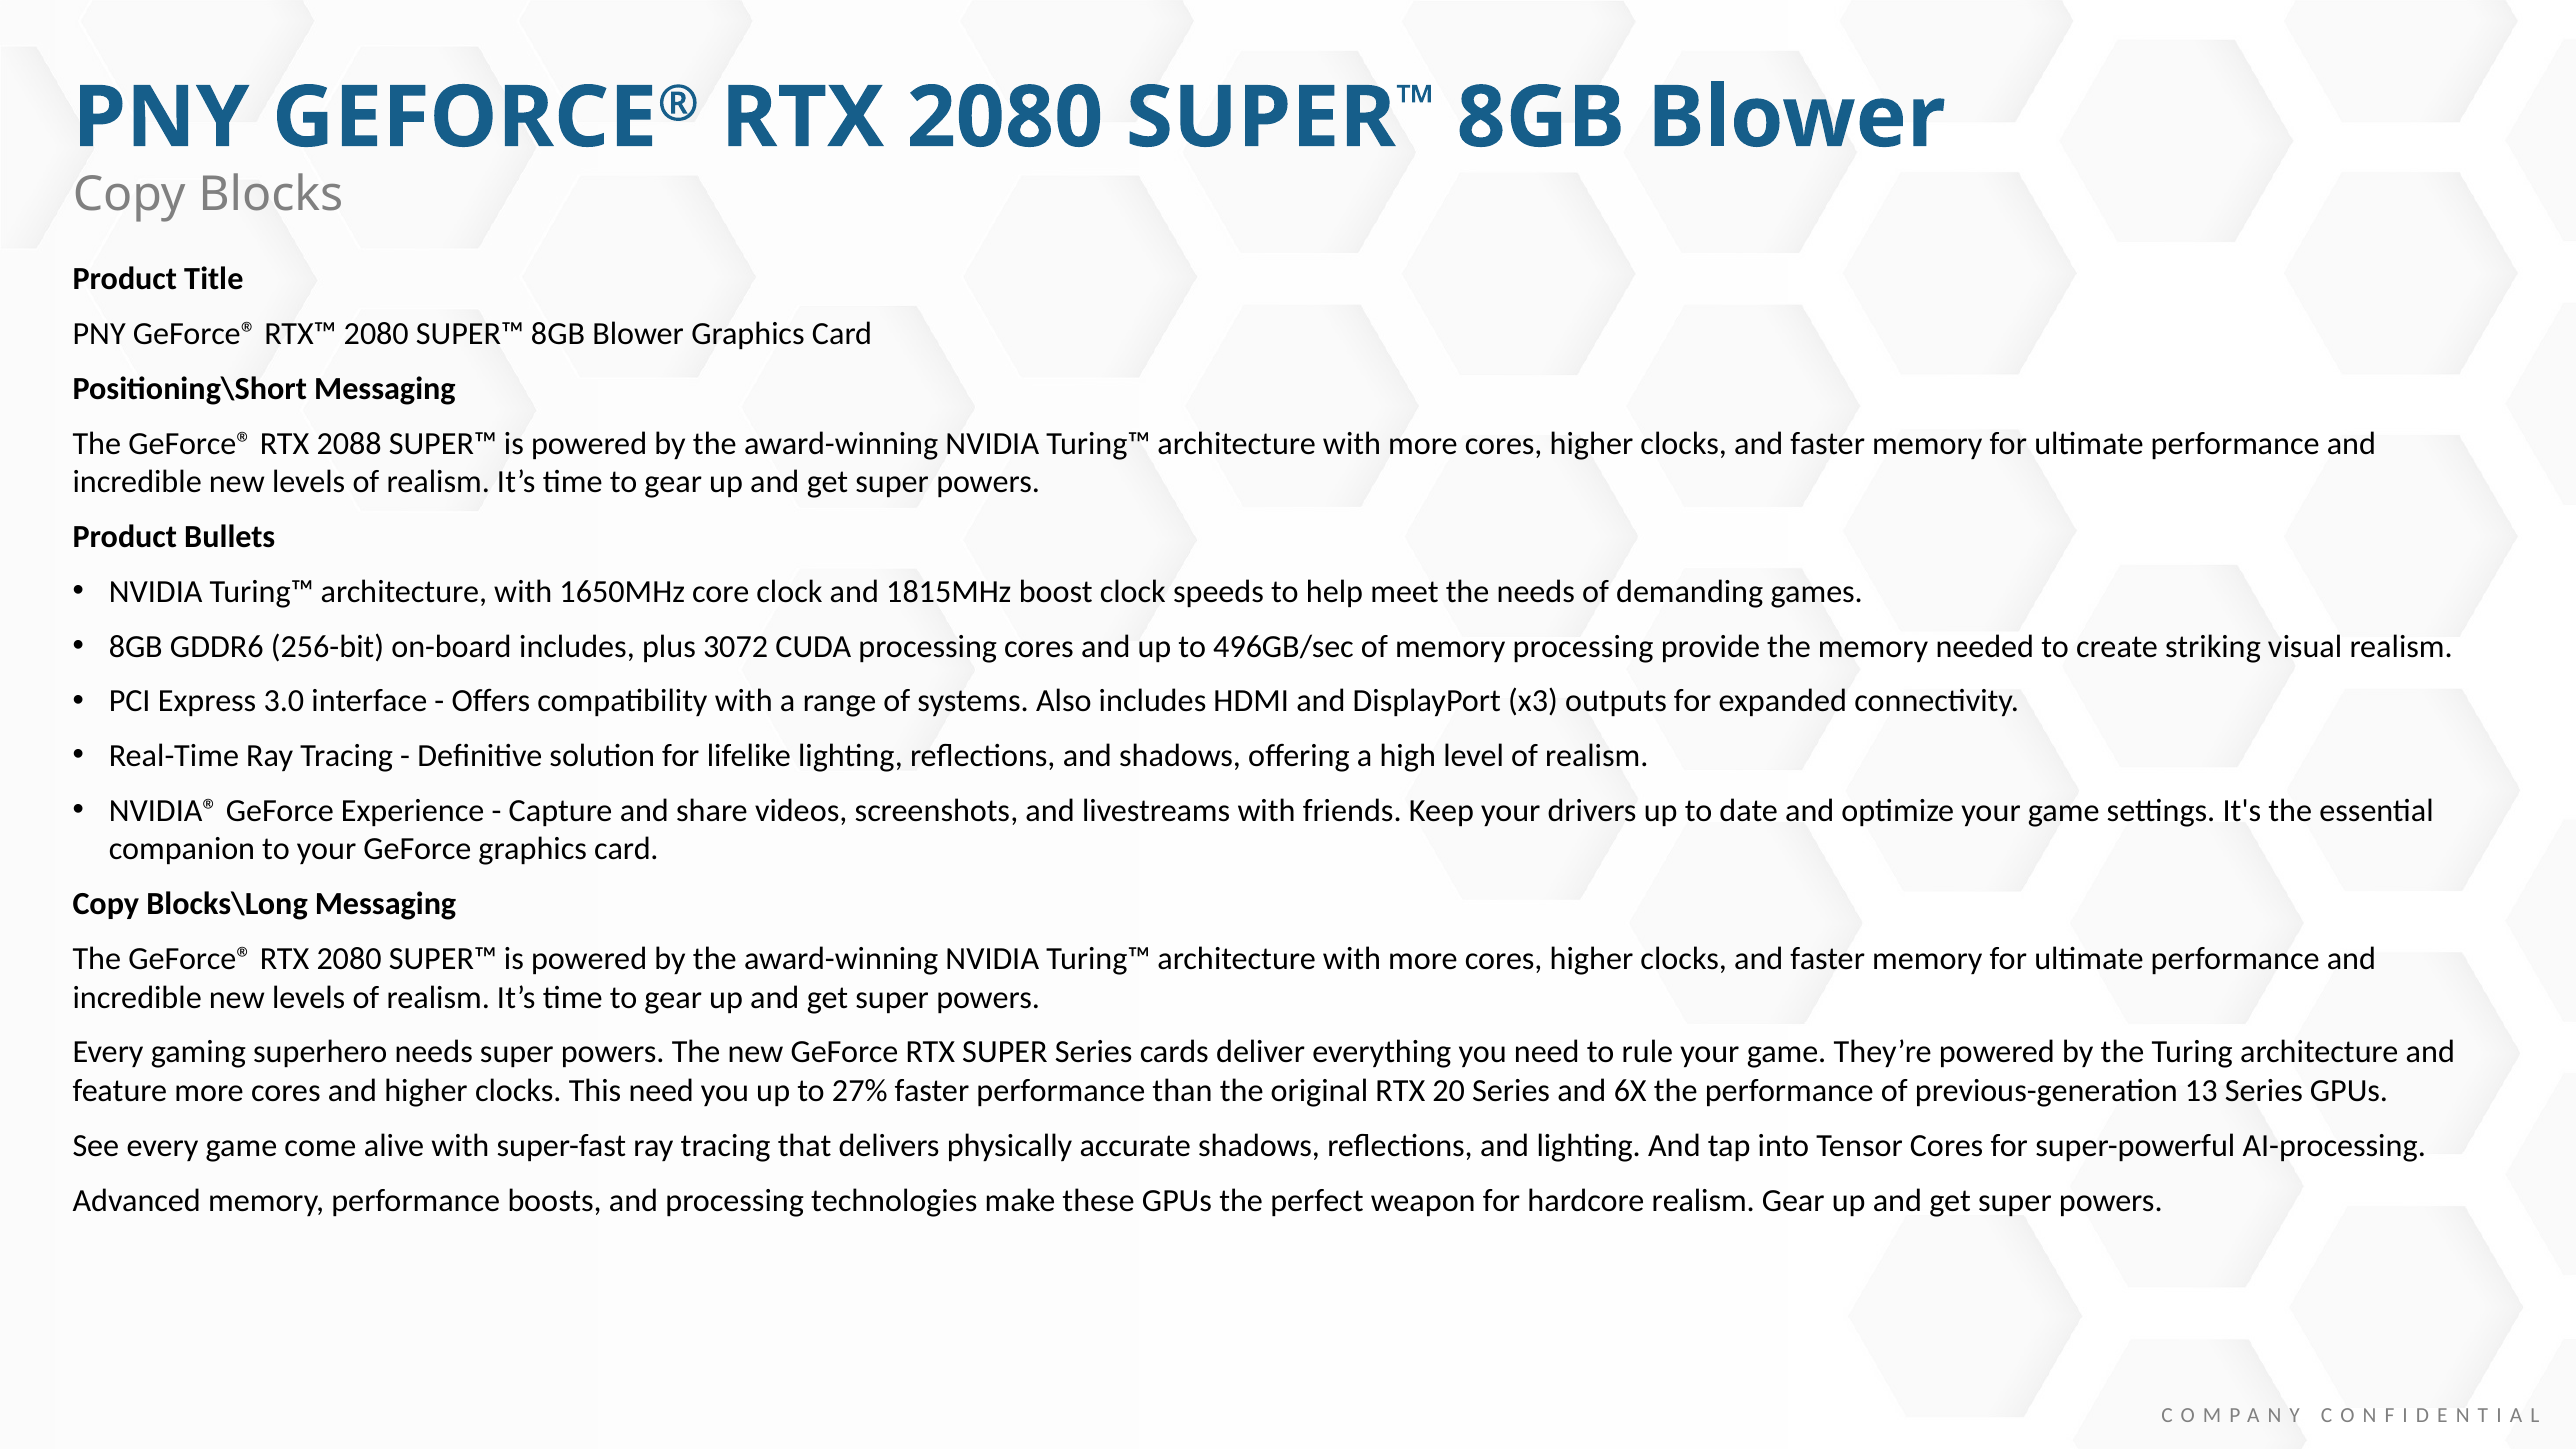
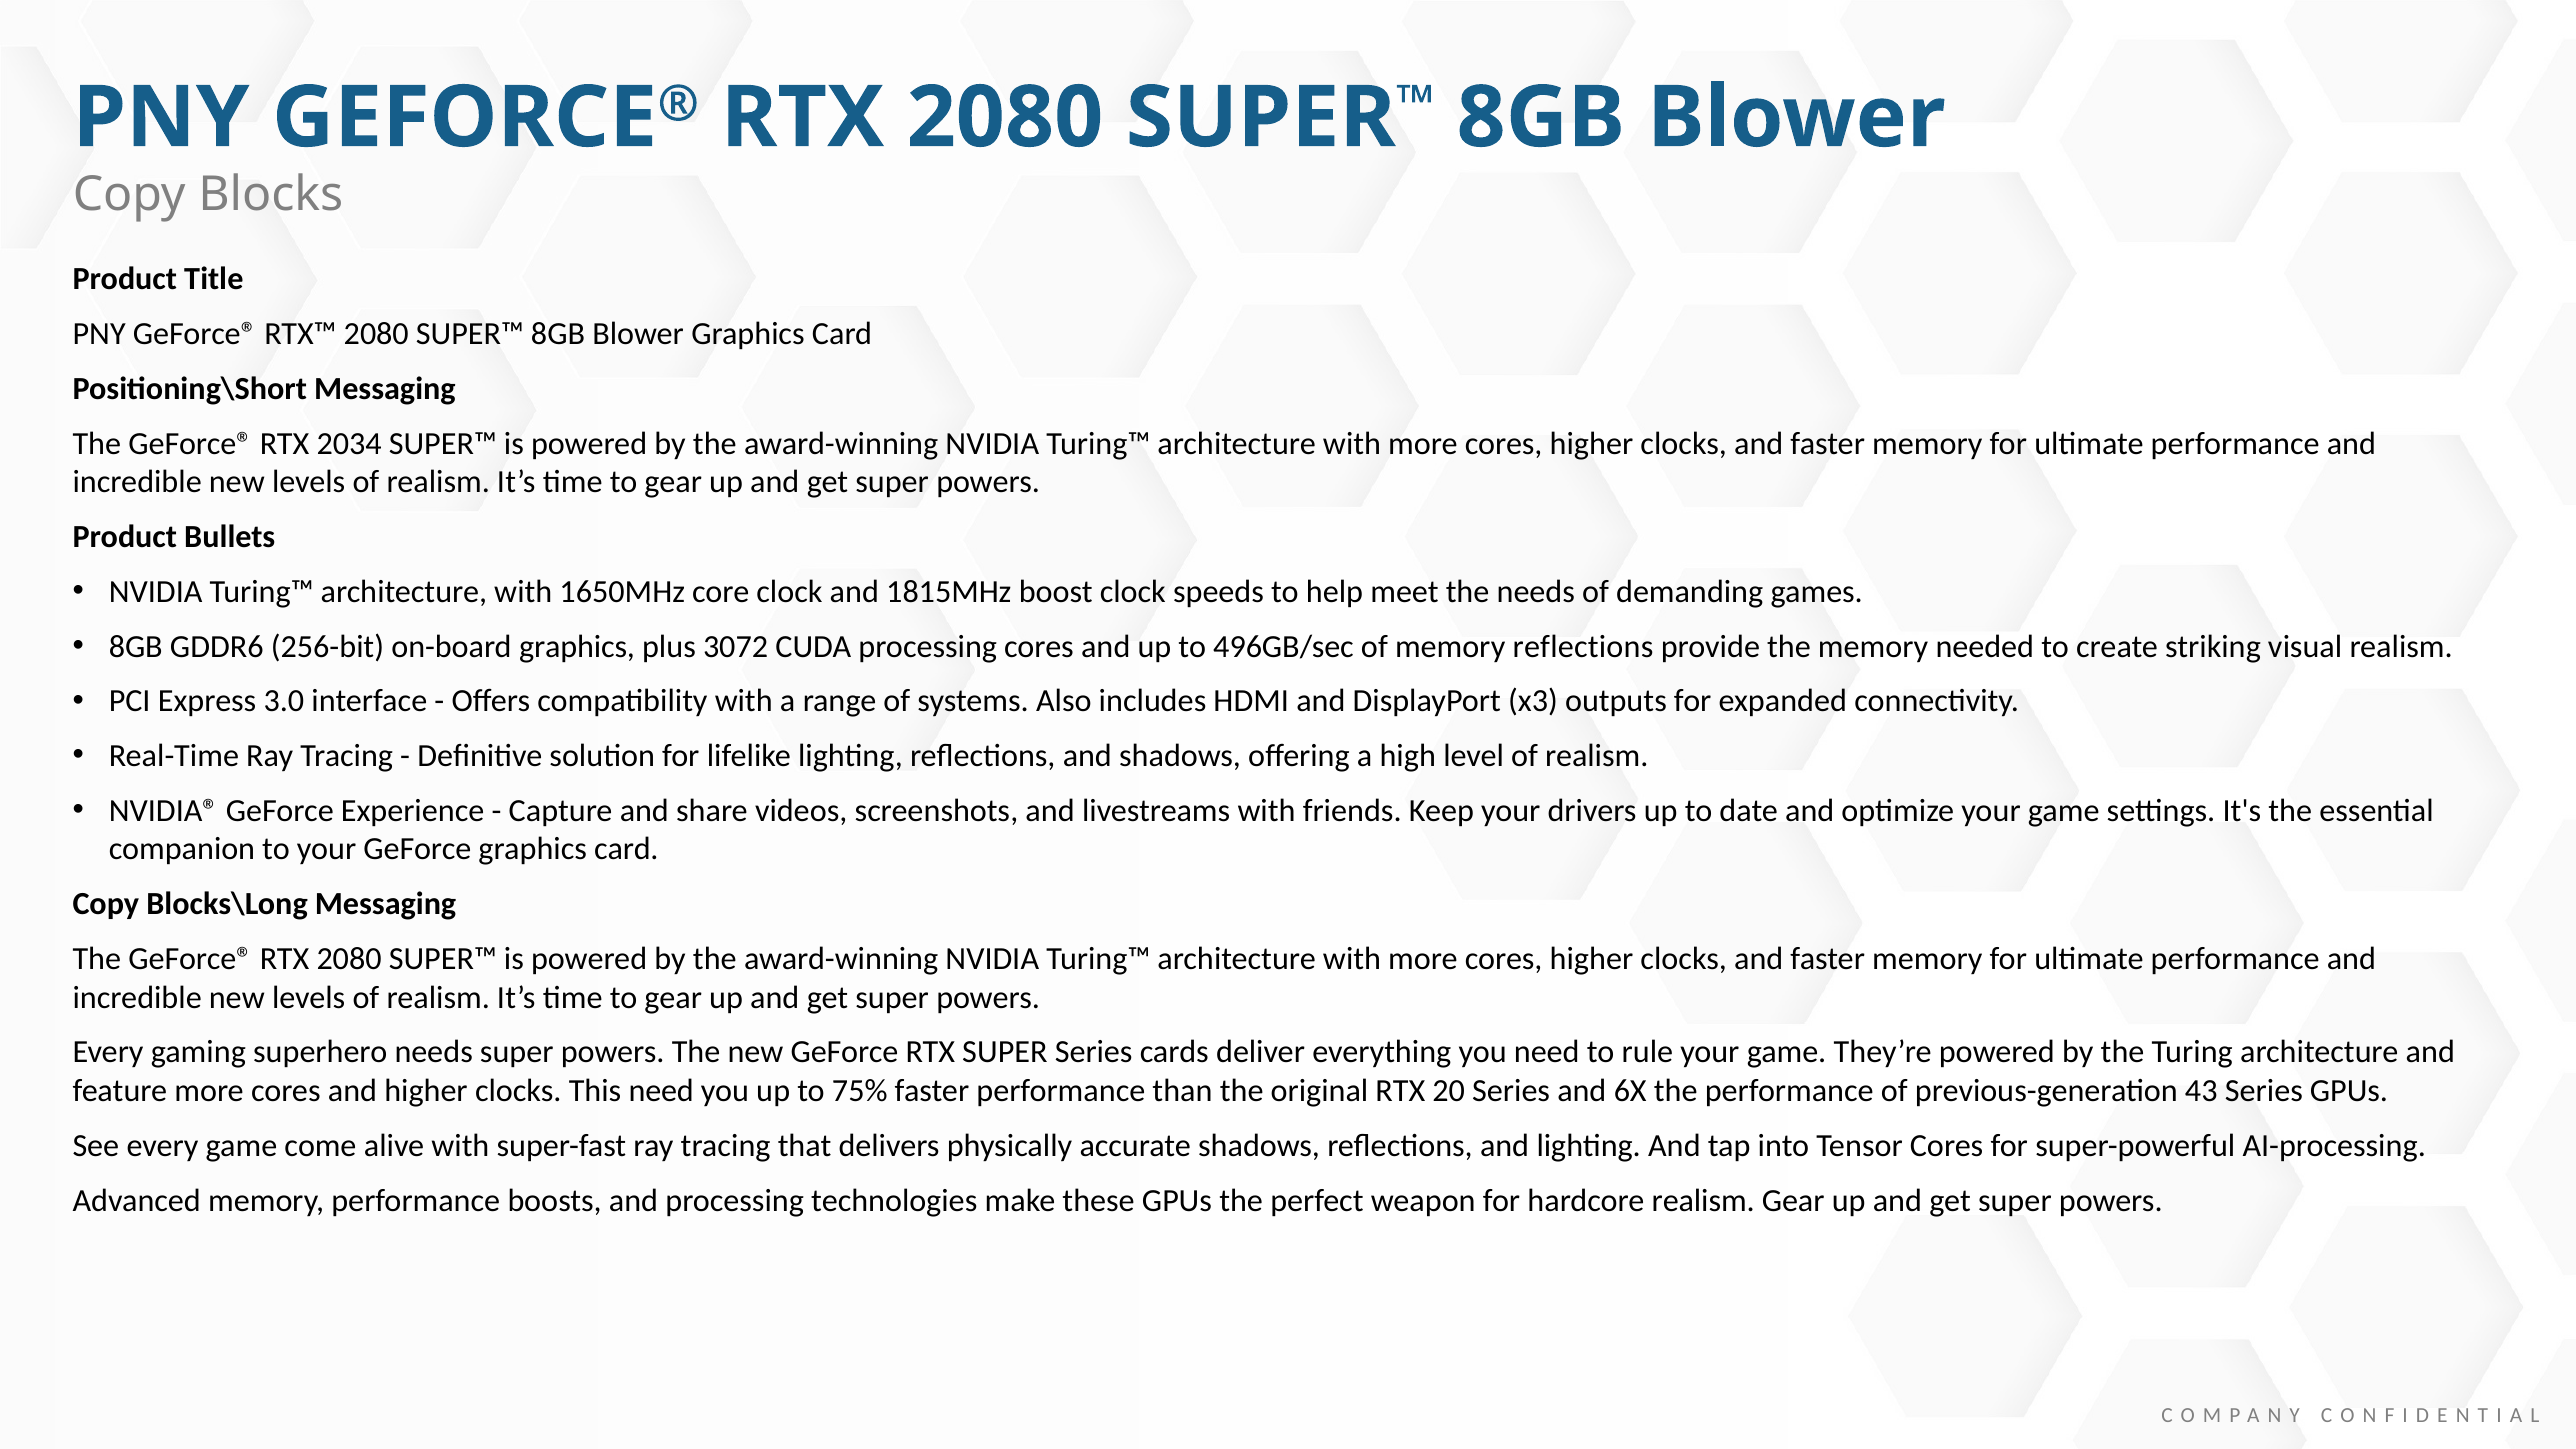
2088: 2088 -> 2034 (349, 443)
on-board includes: includes -> graphics (577, 646)
memory processing: processing -> reflections (1583, 646)
27%: 27% -> 75% (860, 1091)
13: 13 -> 43 (2201, 1091)
